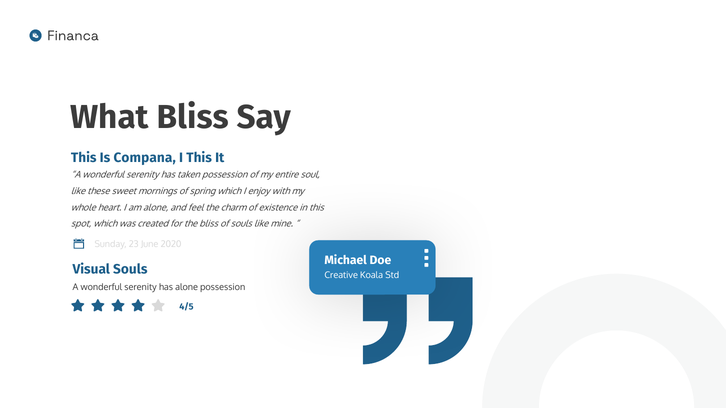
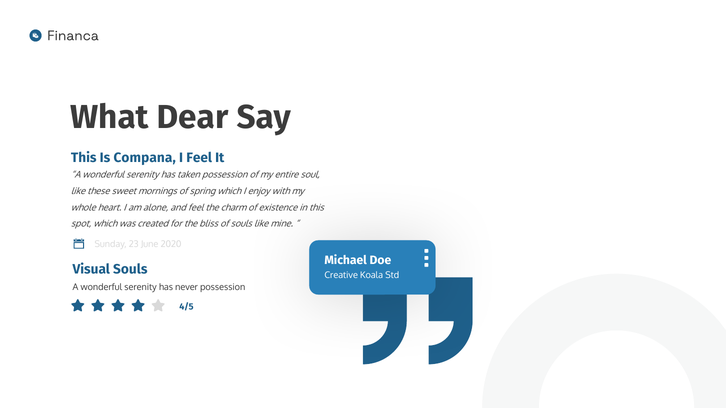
What Bliss: Bliss -> Dear (193, 117)
I This: This -> Feel (199, 158)
has alone: alone -> never (187, 287)
